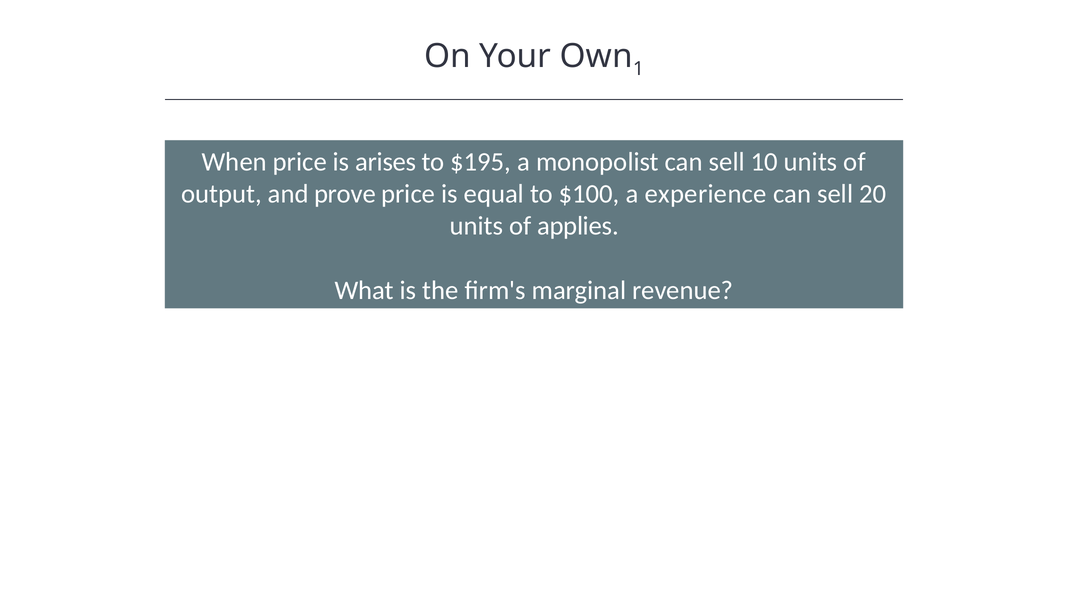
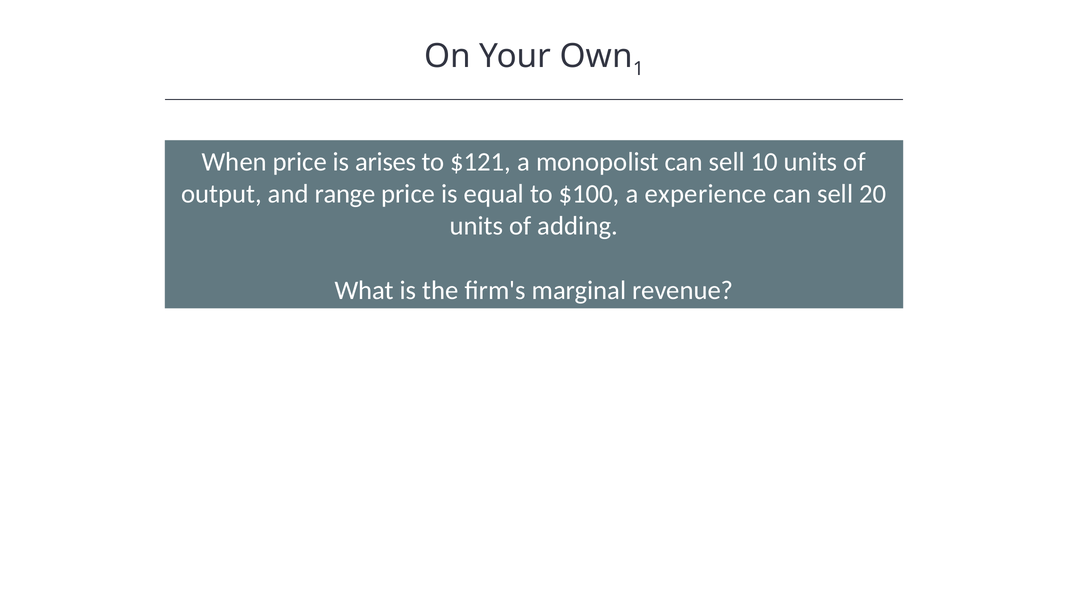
$195: $195 -> $121 (481, 162)
prove: prove -> range (345, 194)
applies: applies -> adding (578, 226)
